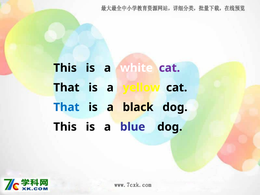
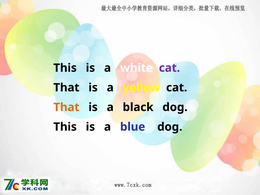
That colour: blue -> orange (66, 107)
